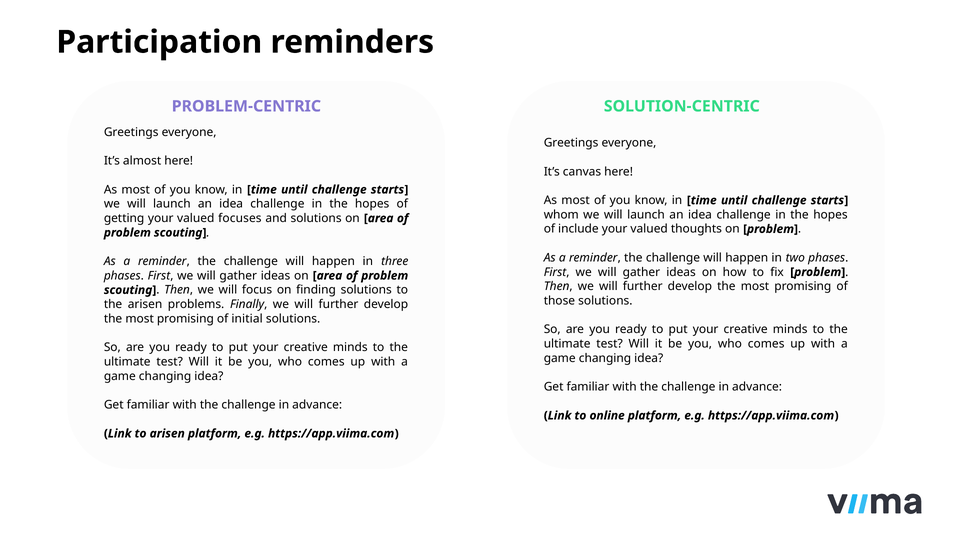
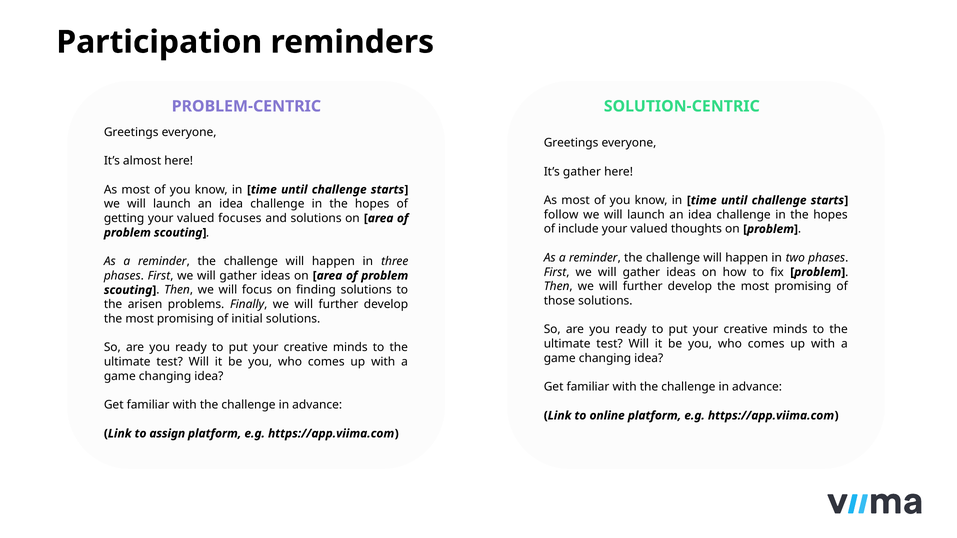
It’s canvas: canvas -> gather (582, 172)
whom: whom -> follow (561, 215)
to arisen: arisen -> assign (167, 434)
